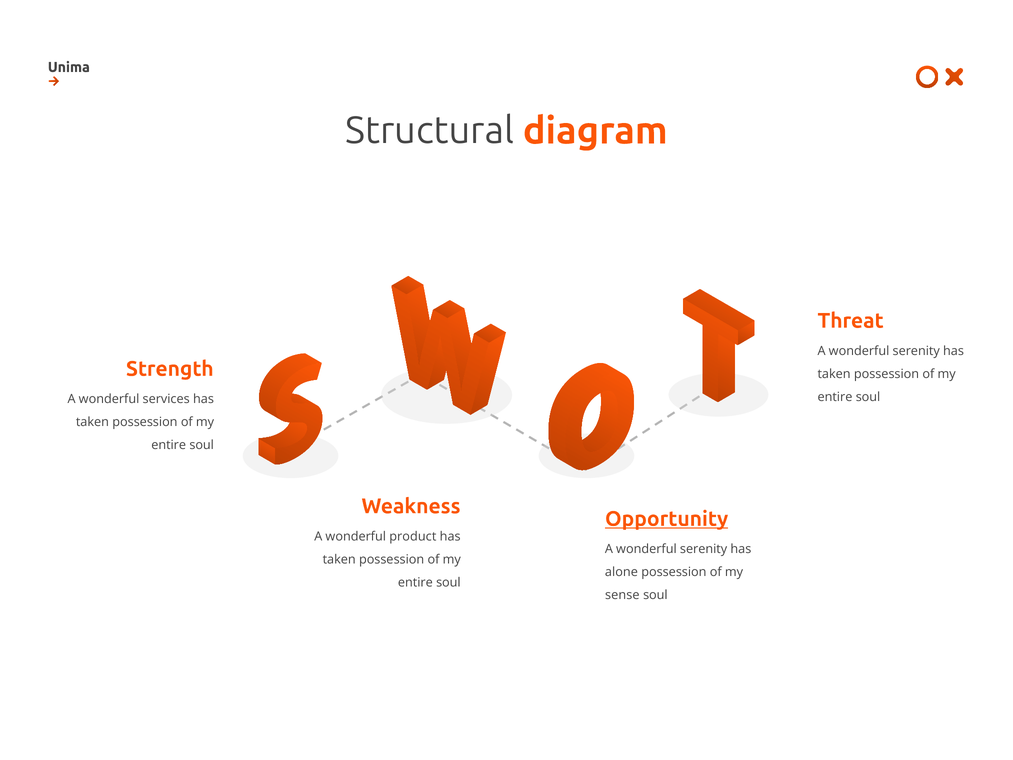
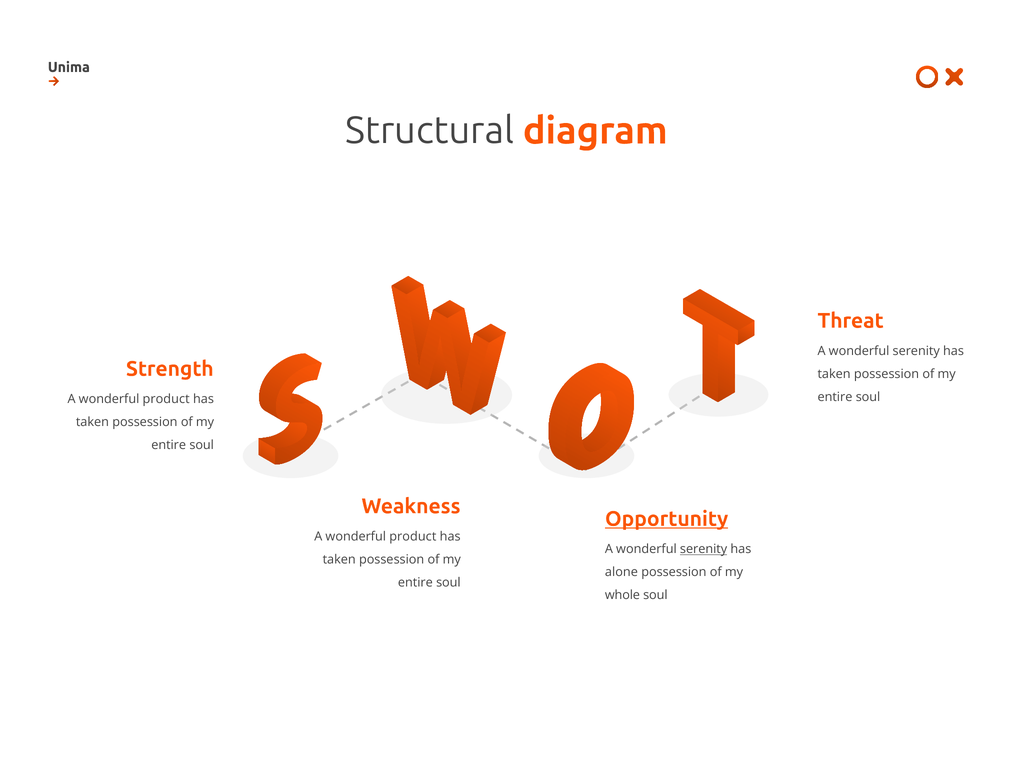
services: services -> product (166, 399)
serenity underline: none -> present (704, 549)
sense: sense -> whole (622, 595)
